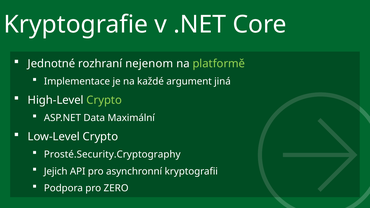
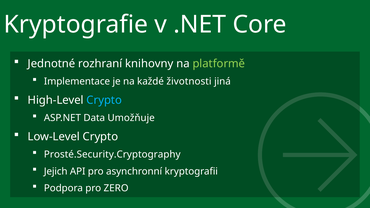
nejenom: nejenom -> knihovny (149, 64)
argument: argument -> životnosti (189, 81)
Crypto colour: light green -> light blue (104, 100)
Maximální: Maximální -> Umožňuje (131, 118)
